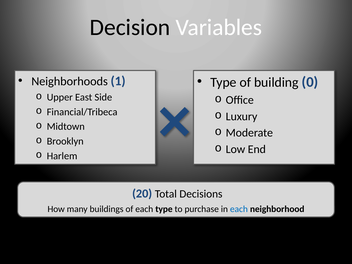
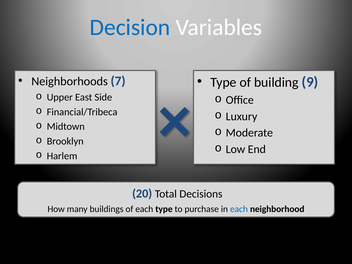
Decision colour: black -> blue (130, 27)
1: 1 -> 7 (118, 81)
0: 0 -> 9 (310, 82)
